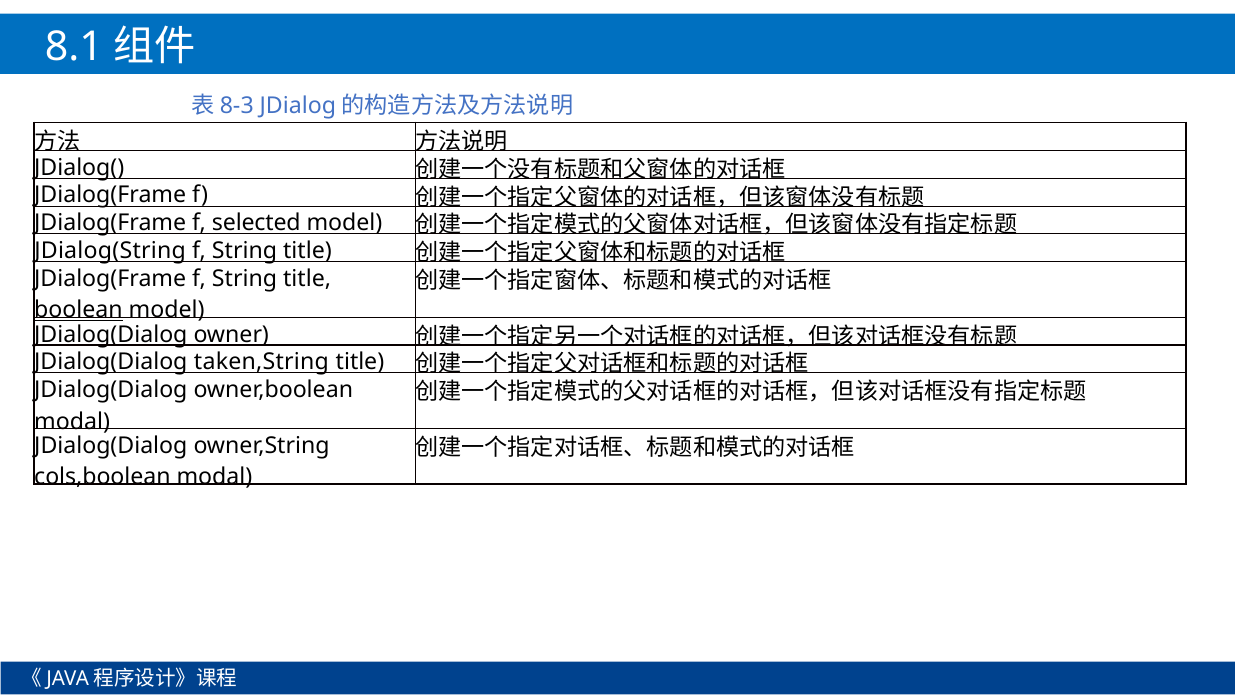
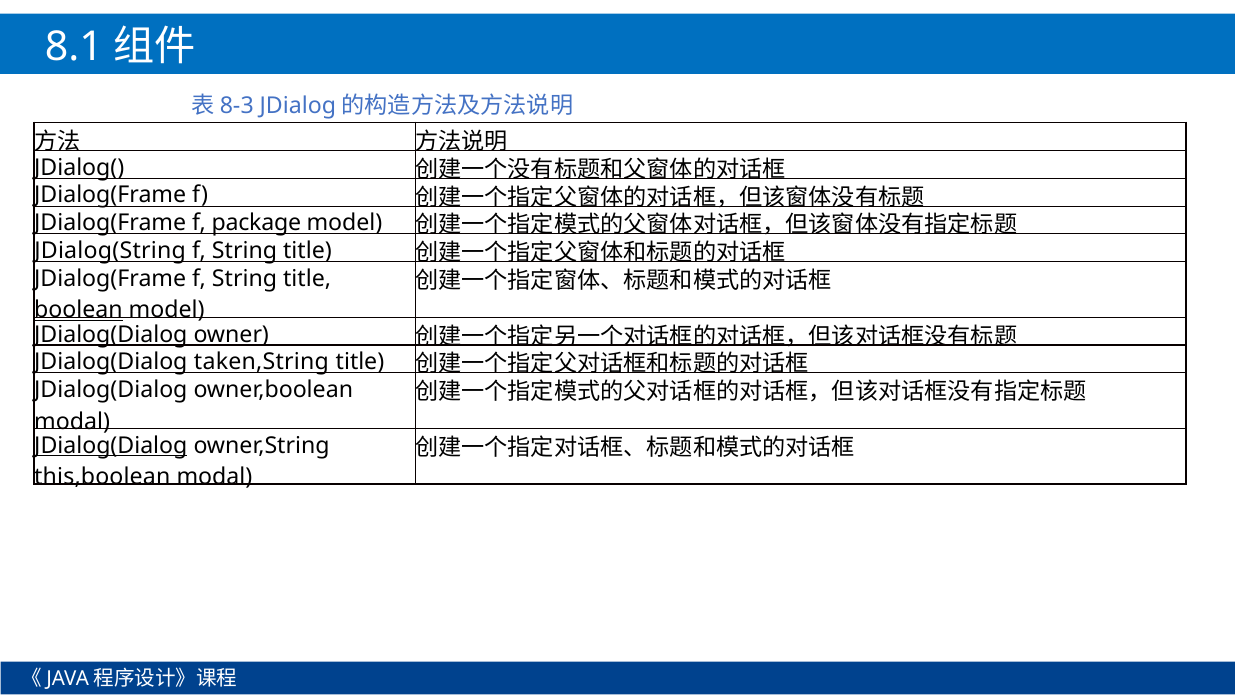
selected: selected -> package (256, 223)
JDialog(Dialog underline: none -> present (111, 445)
cols,boolean: cols,boolean -> this,boolean (102, 477)
